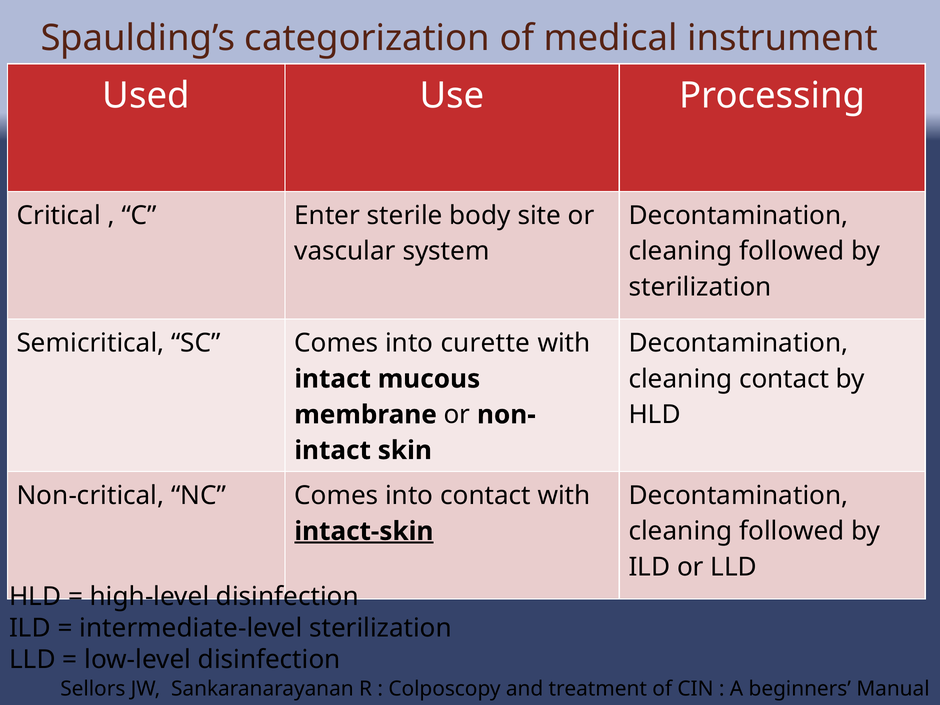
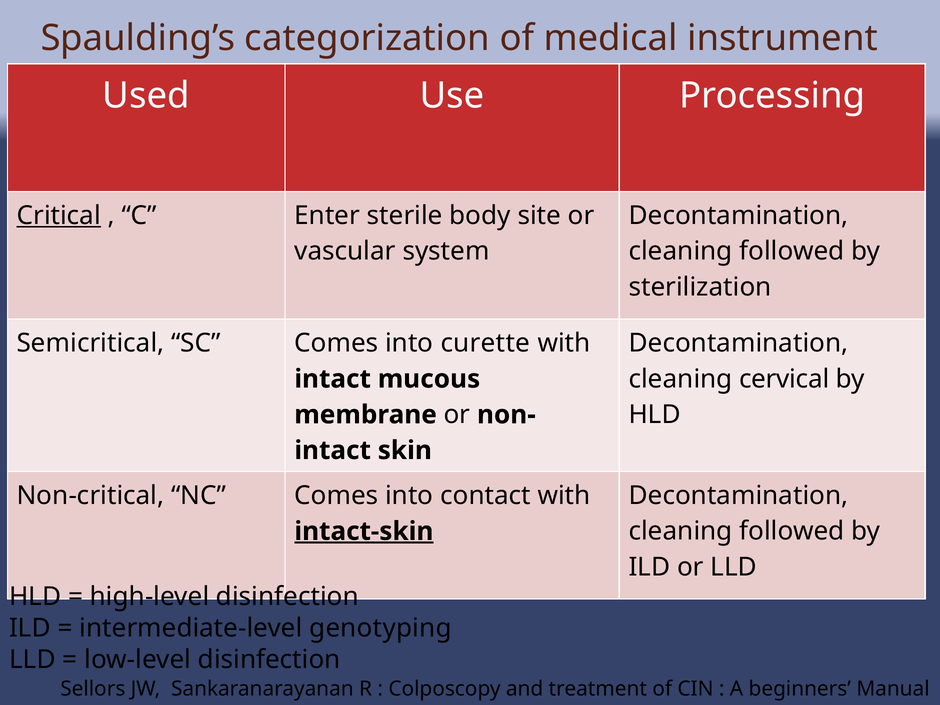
Critical underline: none -> present (59, 216)
cleaning contact: contact -> cervical (784, 379)
intermediate-level sterilization: sterilization -> genotyping (380, 628)
